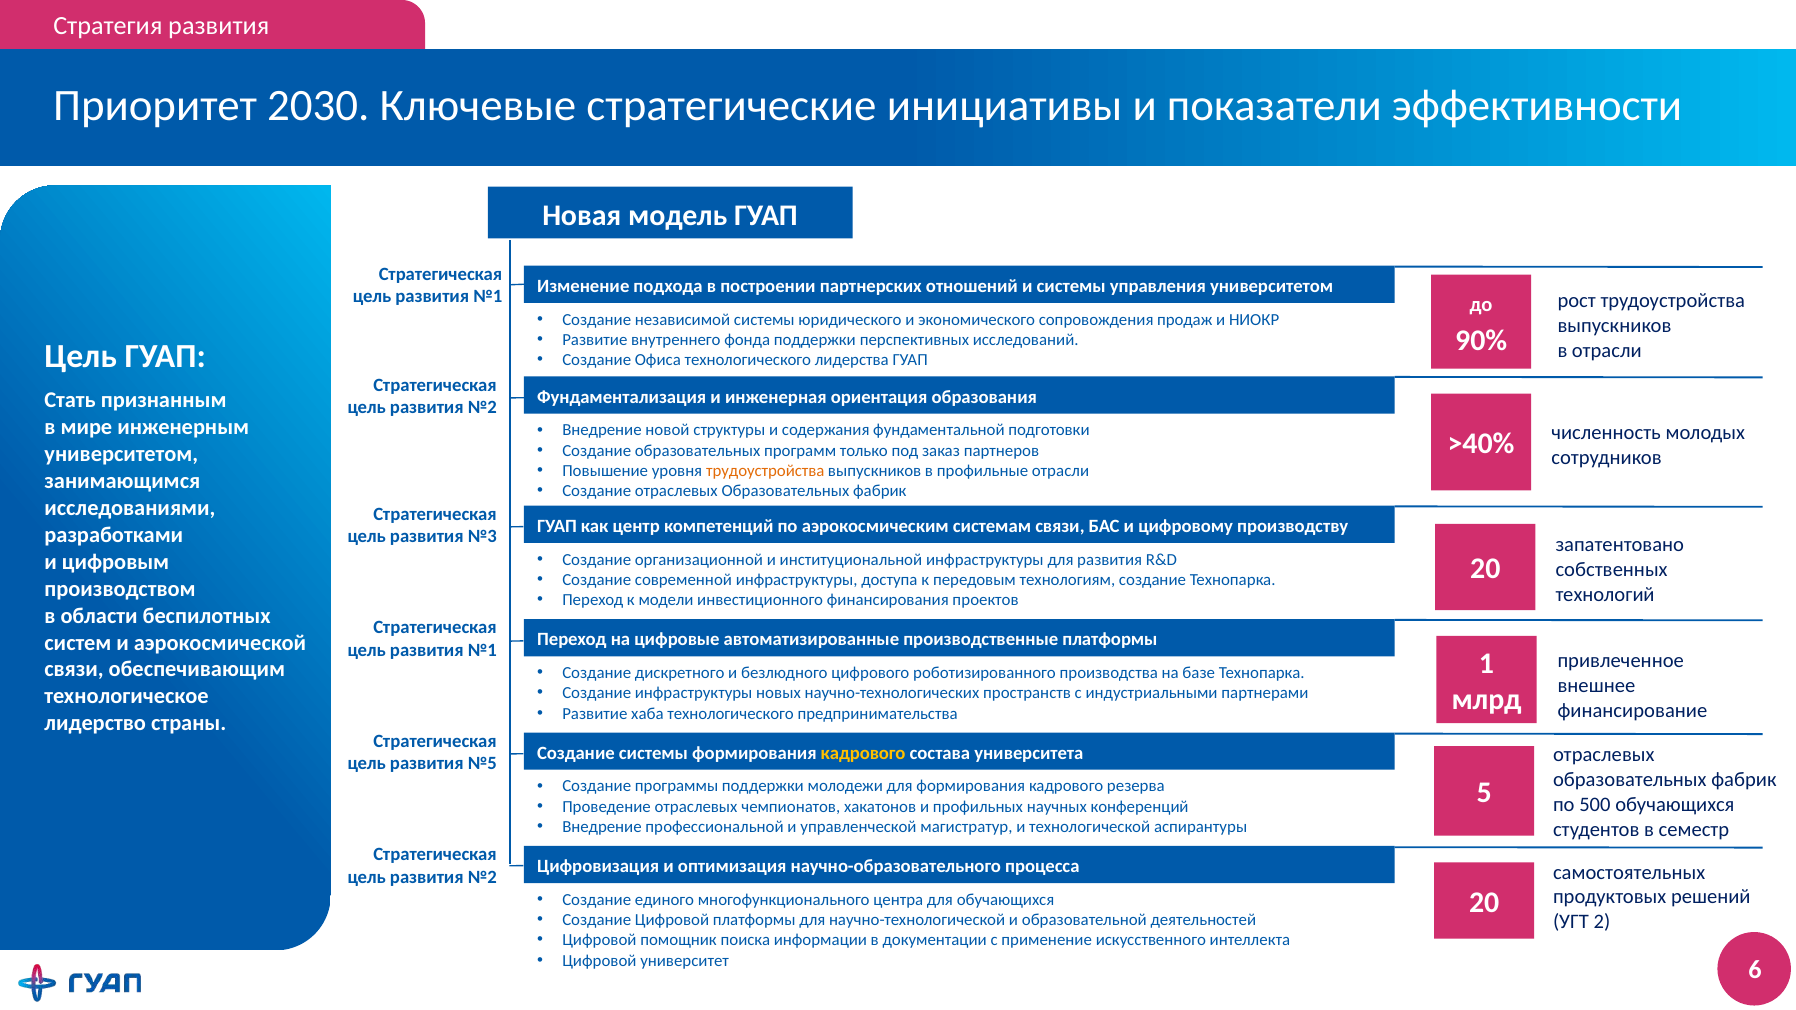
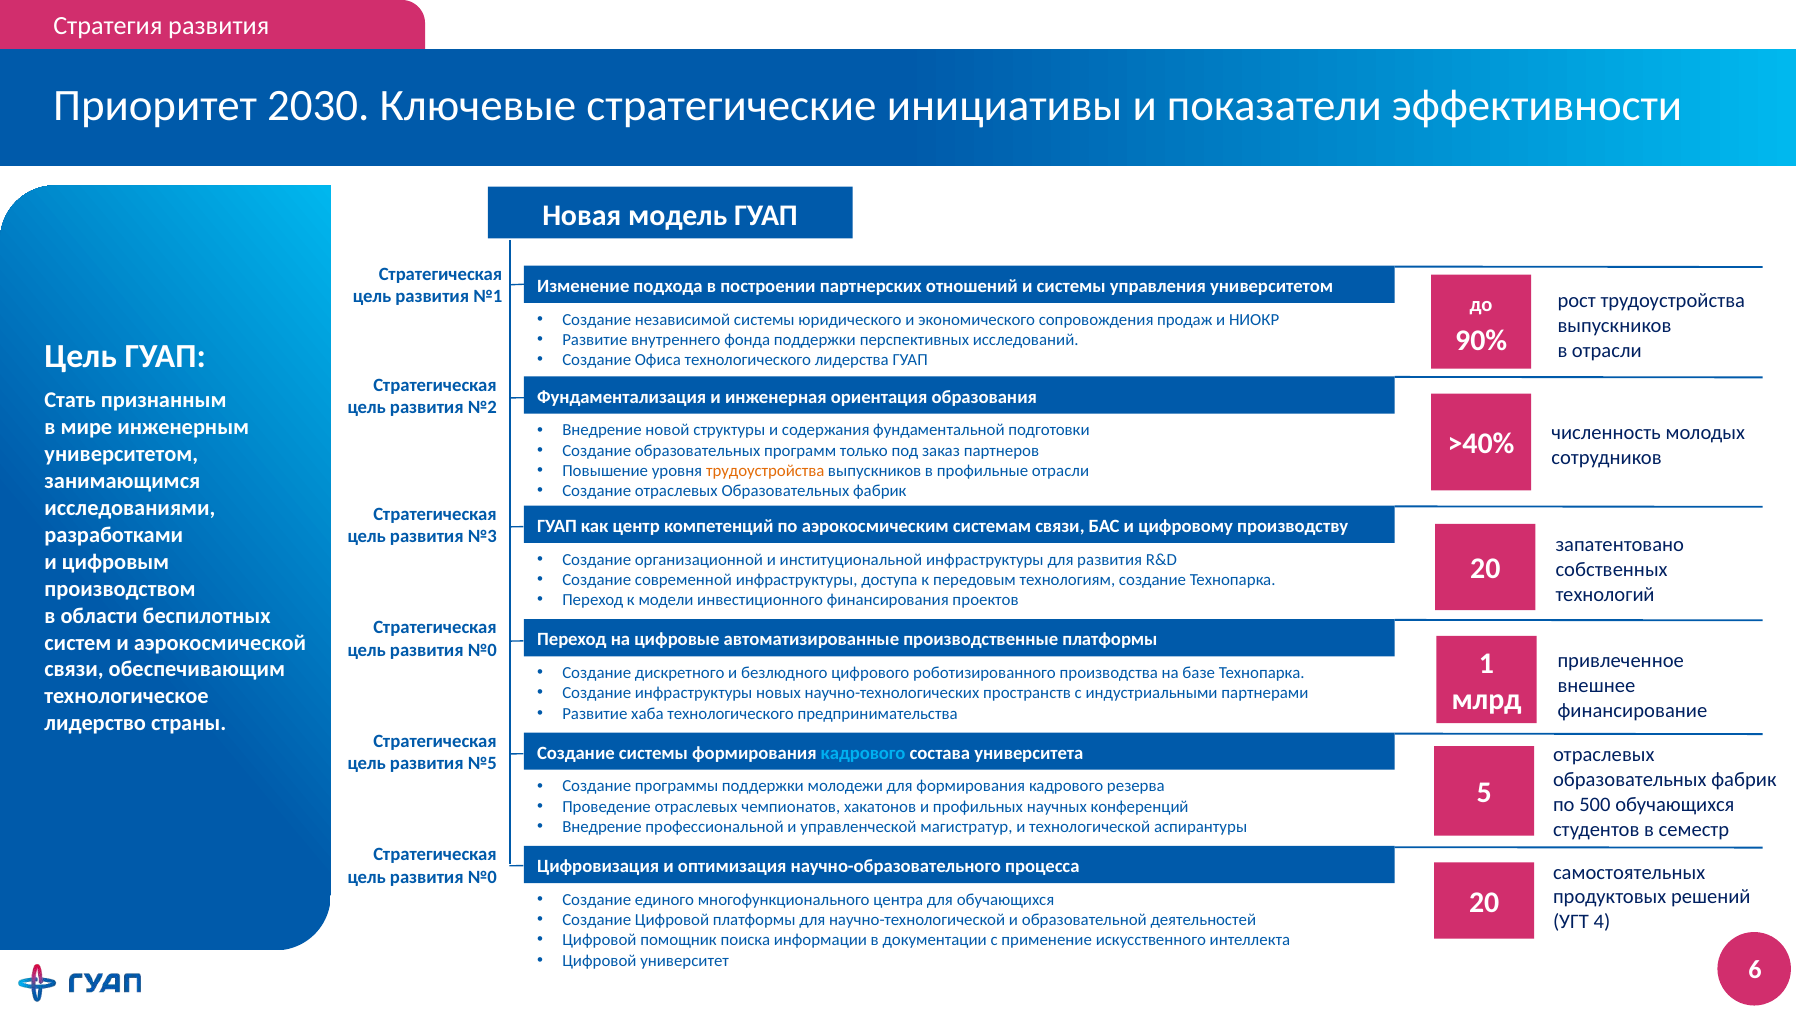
№1: №1 -> №0 (482, 650)
кадрового colour: yellow -> light blue (863, 753)
№2: №2 -> №0 (482, 877)
2: 2 -> 4 (1602, 922)
